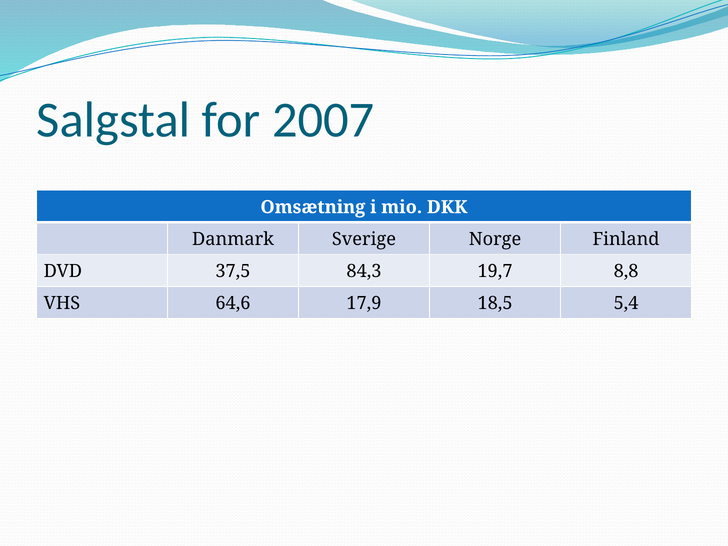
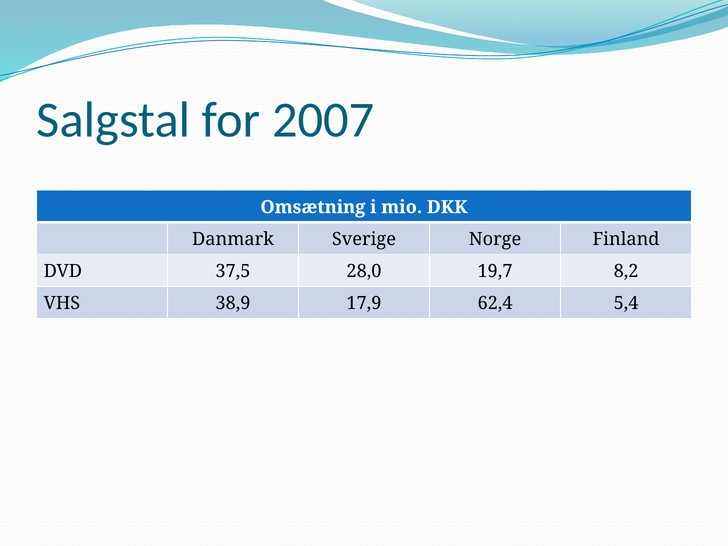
84,3: 84,3 -> 28,0 (364, 271)
8,8: 8,8 -> 8,2 (626, 271)
64,6: 64,6 -> 38,9 (233, 303)
18,5: 18,5 -> 62,4 (495, 303)
